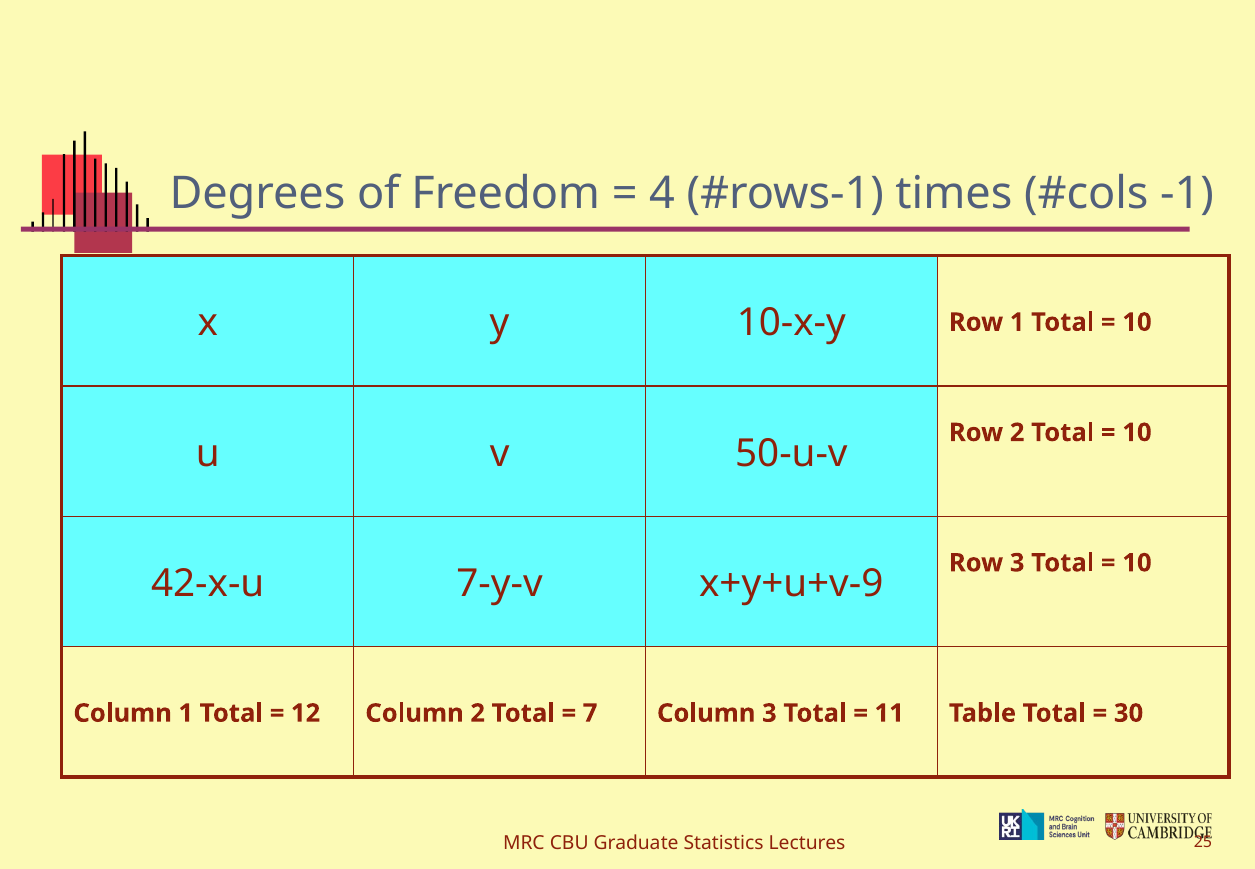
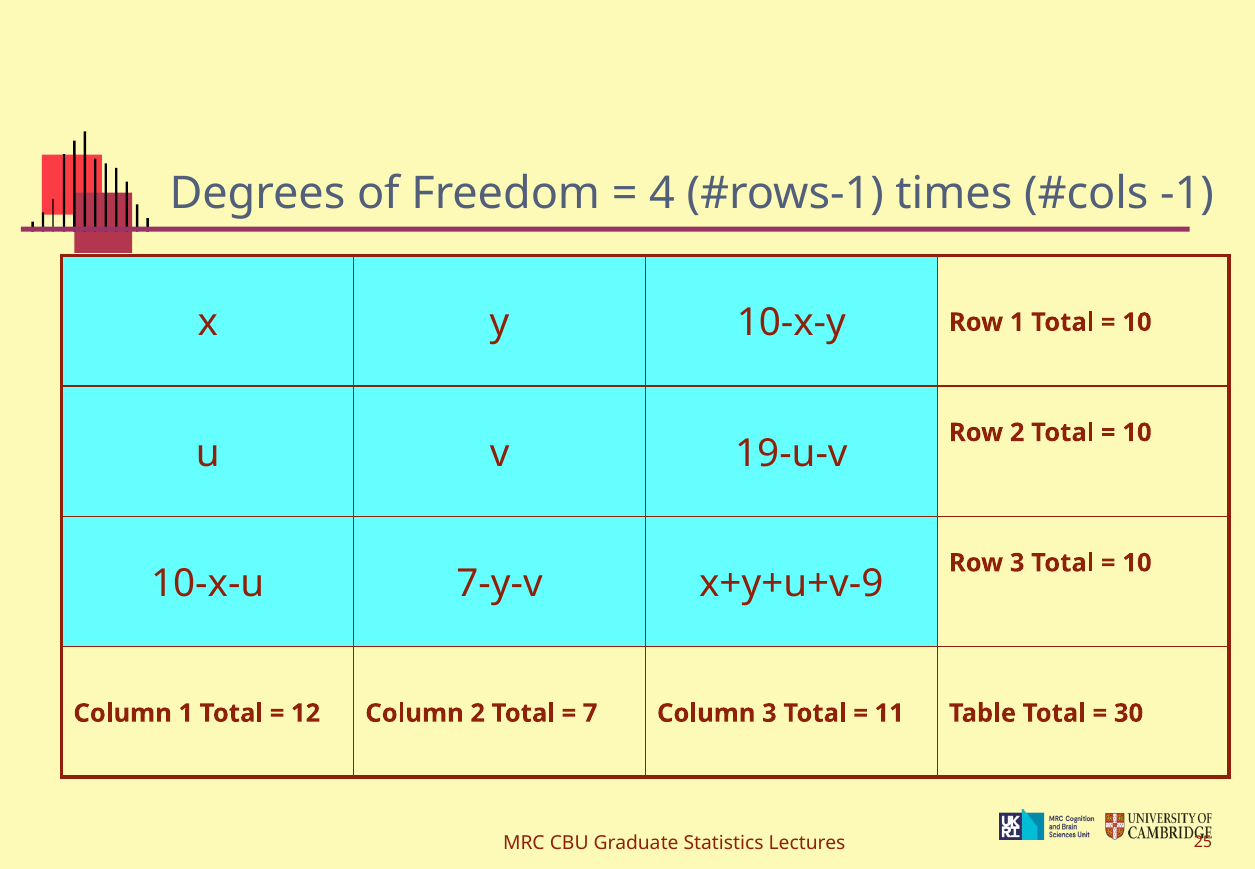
50-u-v: 50-u-v -> 19-u-v (791, 453)
42-x-u: 42-x-u -> 10-x-u (208, 584)
